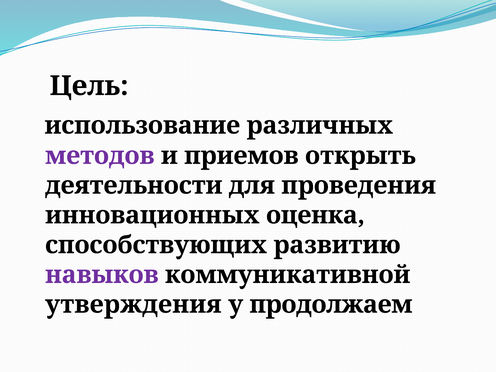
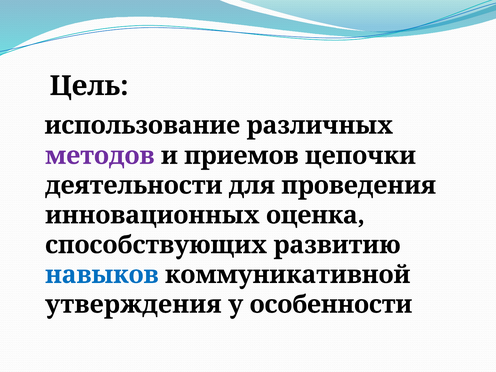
открыть: открыть -> цепочки (360, 156)
навыков colour: purple -> blue (102, 275)
продолжаем: продолжаем -> особенности (331, 305)
